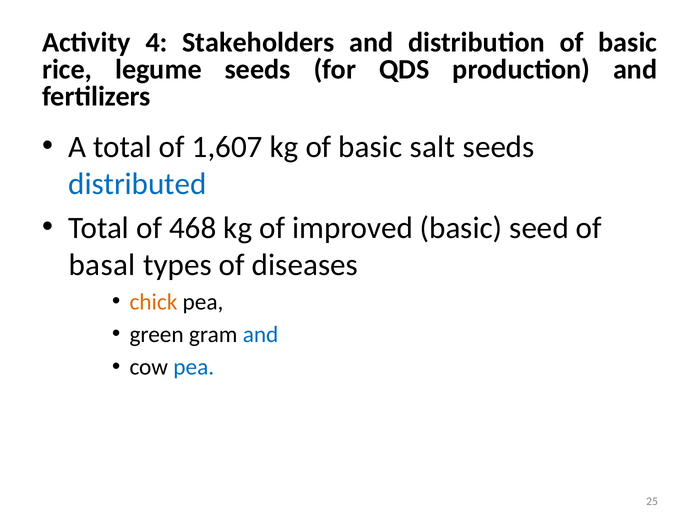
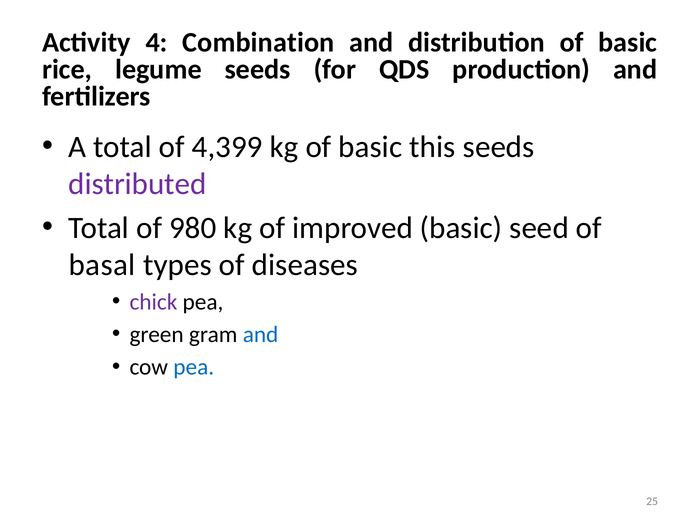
Stakeholders: Stakeholders -> Combination (258, 42)
1,607: 1,607 -> 4,399 (227, 147)
salt: salt -> this (432, 147)
distributed colour: blue -> purple (137, 184)
468: 468 -> 980 (193, 228)
chick colour: orange -> purple (153, 302)
